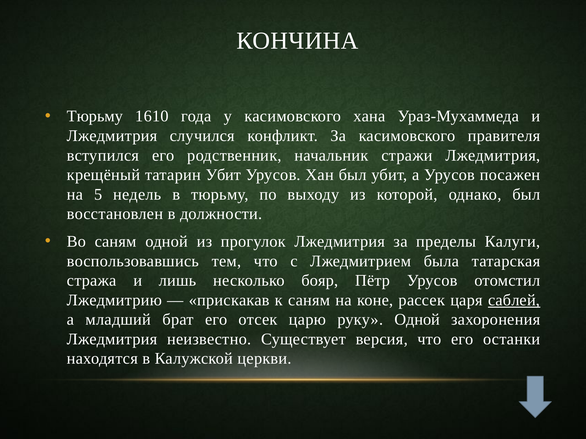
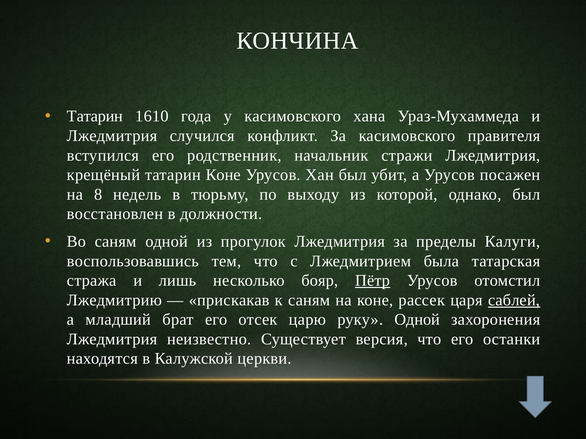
Тюрьму: Тюрьму -> Татарин (95, 116)
татарин Убит: Убит -> Коне (223, 175)
5: 5 -> 8 (98, 195)
Пётр underline: none -> present (373, 281)
